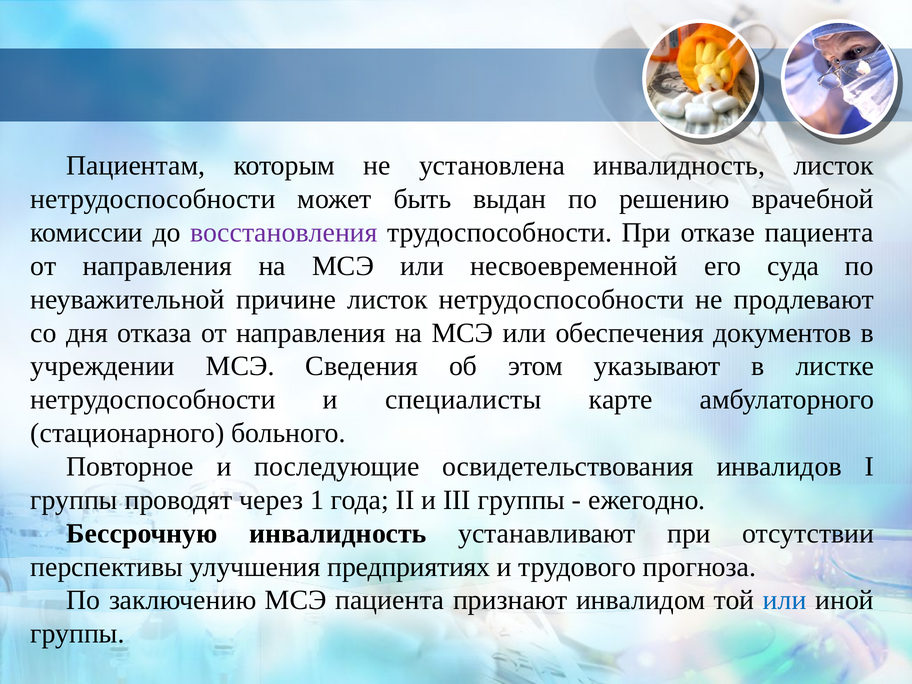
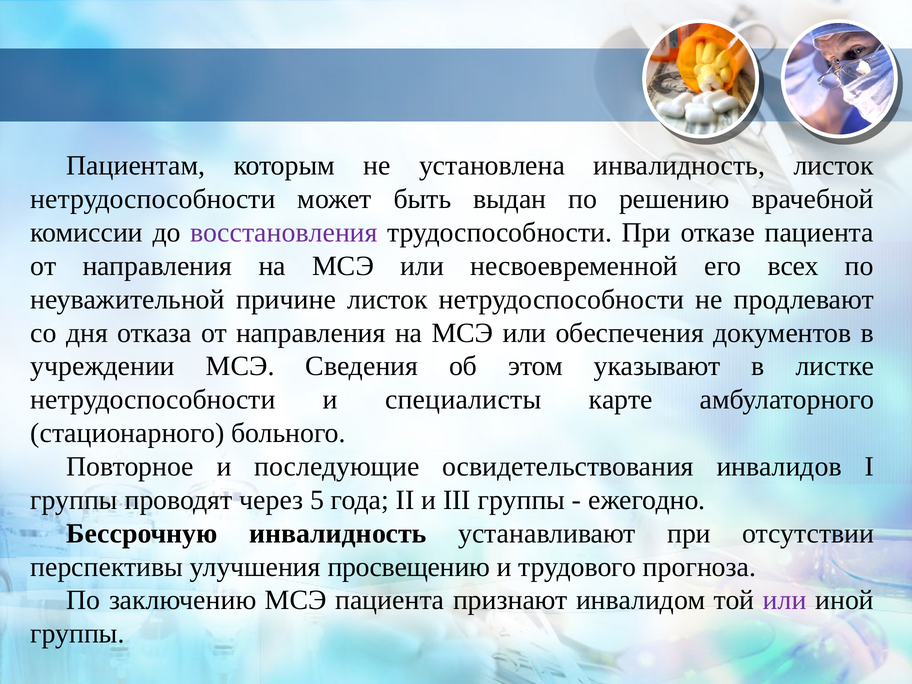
суда: суда -> всех (793, 266)
1: 1 -> 5 (317, 500)
предприятиях: предприятиях -> просвещению (409, 567)
или colour: blue -> purple (785, 600)
